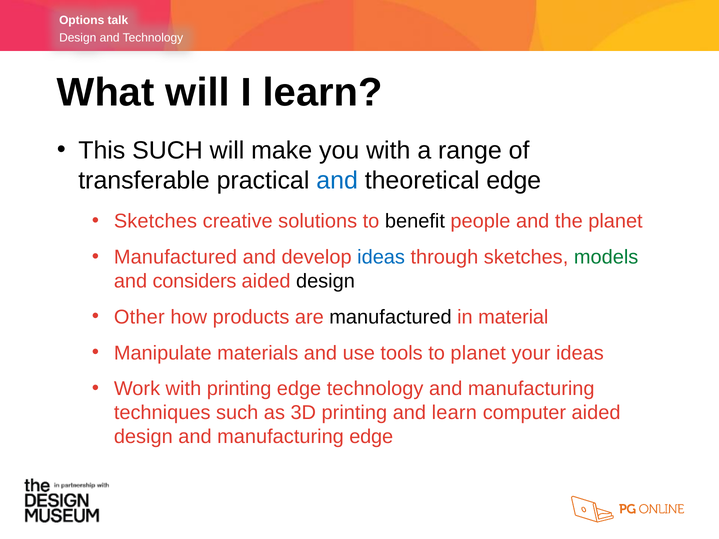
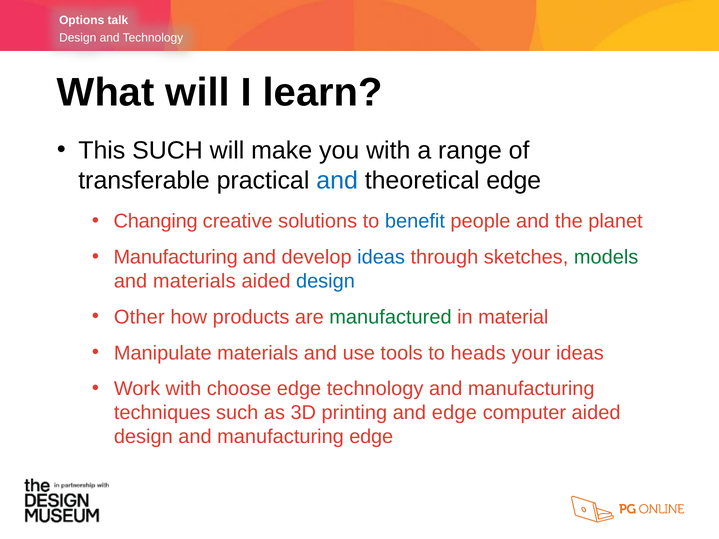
Sketches: Sketches -> Changing (156, 221)
benefit colour: black -> blue (415, 221)
Manufactured: Manufactured -> Manufacturing (176, 257)
and considers: considers -> materials (194, 281)
design colour: black -> blue (325, 281)
manufactured colour: black -> green (390, 317)
to planet: planet -> heads (478, 353)
with printing: printing -> choose (239, 389)
and learn: learn -> edge (454, 413)
